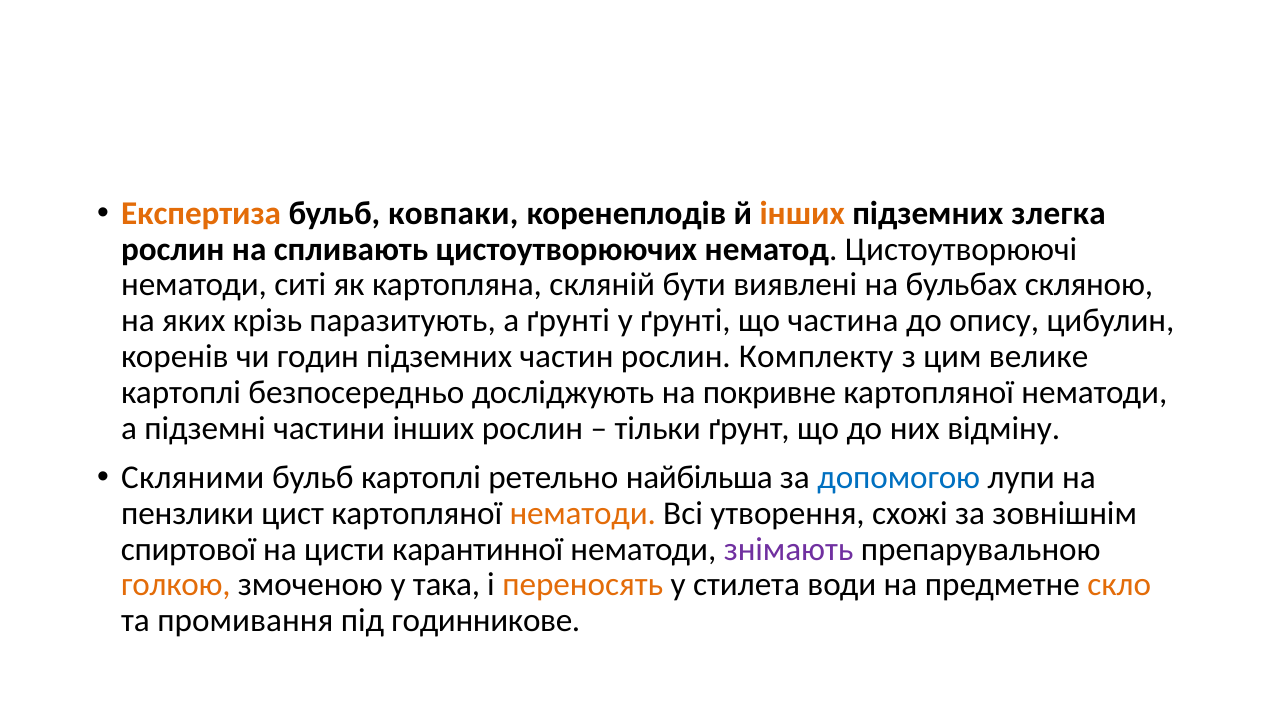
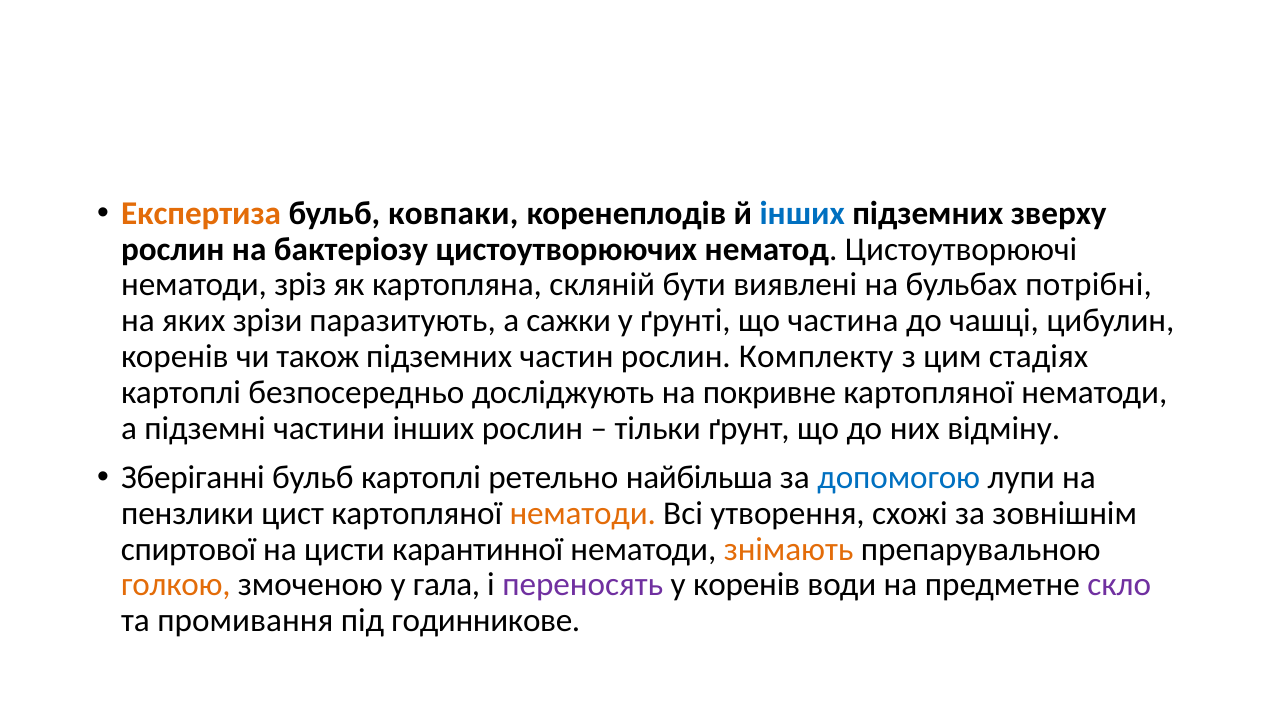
інших colour: orange -> blue (802, 213)
злегка: злегка -> зверху (1059, 213)
спливають: спливають -> бактеріозу (351, 249)
ситі: ситі -> зріз (300, 285)
скляною: скляною -> потрібні (1089, 285)
крізь: крізь -> зрізи (268, 321)
а ґрунті: ґрунті -> сажки (569, 321)
опису: опису -> чашці (994, 321)
годин: годин -> також (318, 357)
велике: велике -> стадіях (1039, 357)
Скляними: Скляними -> Зберіганні (193, 478)
знімають colour: purple -> orange (789, 549)
така: така -> гала (447, 585)
переносять colour: orange -> purple (583, 585)
у стилета: стилета -> коренів (747, 585)
скло colour: orange -> purple (1119, 585)
